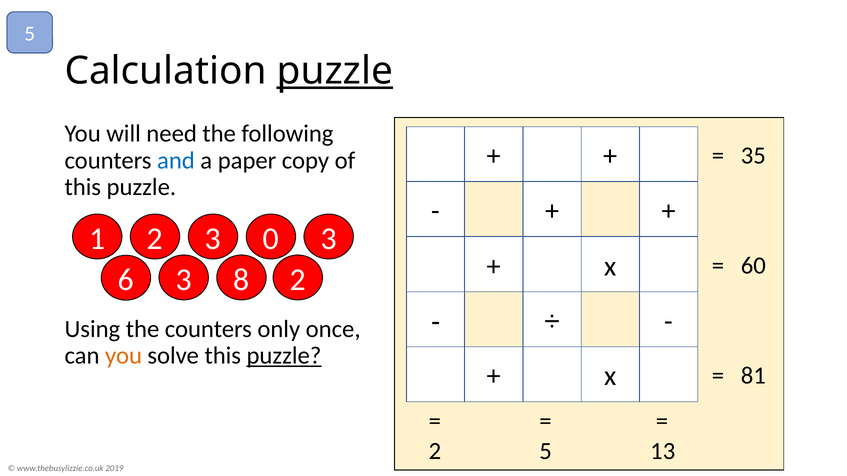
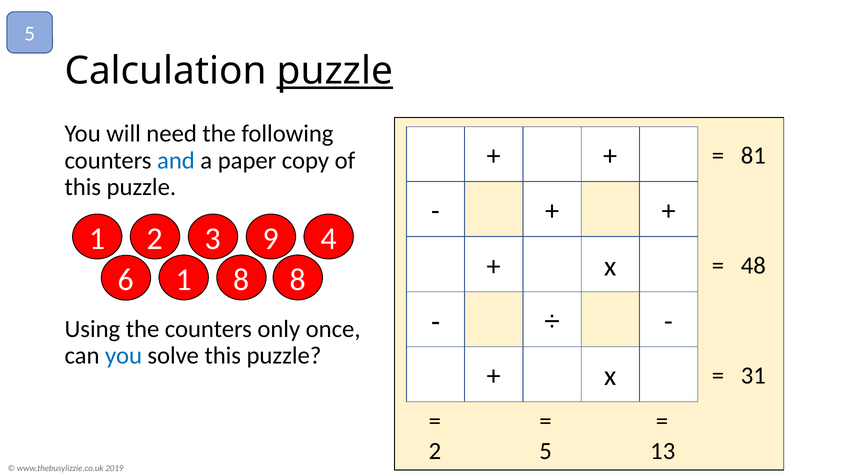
35: 35 -> 81 (753, 156)
0: 0 -> 9 (271, 239)
2 3: 3 -> 4 (329, 239)
60: 60 -> 48 (753, 266)
6 3: 3 -> 1 (184, 280)
8 2: 2 -> 8 (298, 280)
you colour: orange -> blue (124, 356)
puzzle underline: present -> none (284, 356)
81: 81 -> 31 (753, 376)
